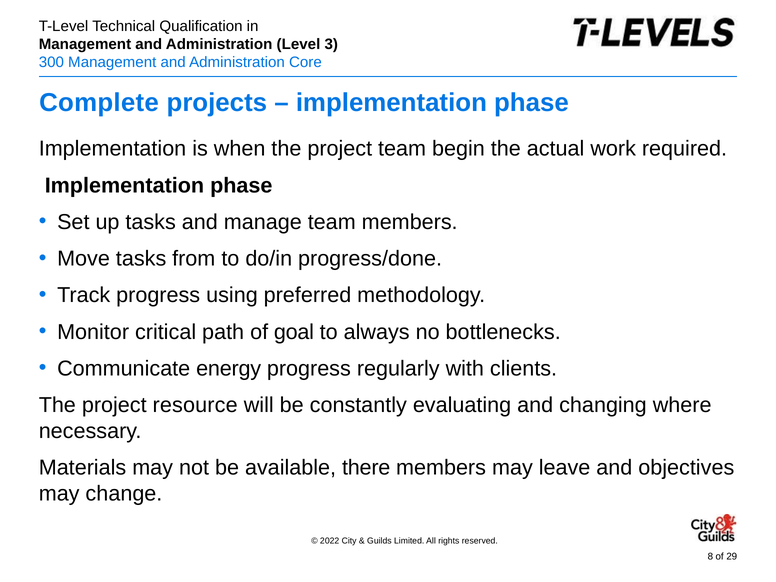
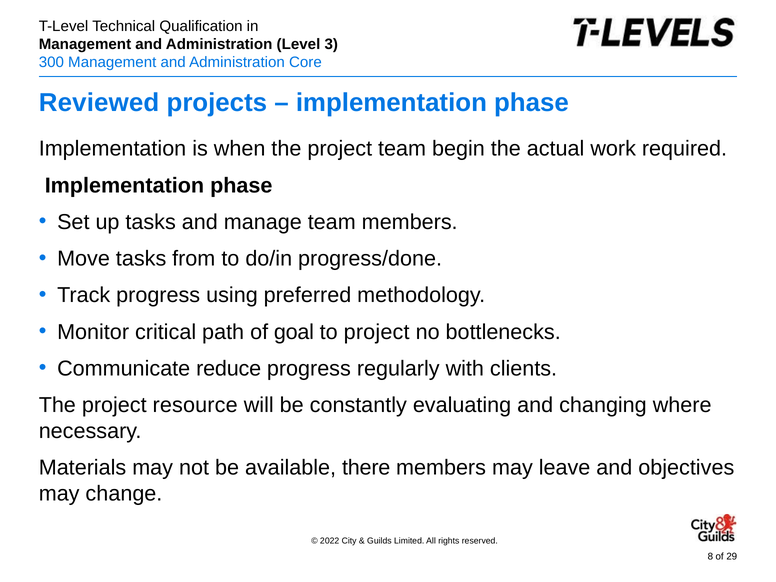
Complete: Complete -> Reviewed (99, 103)
to always: always -> project (377, 332)
energy: energy -> reduce (229, 369)
